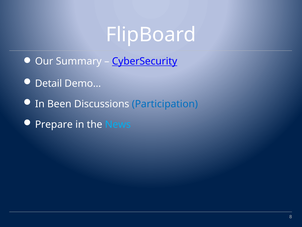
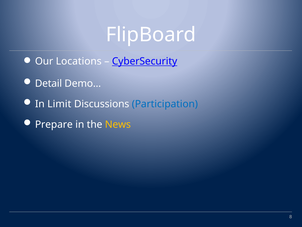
Summary: Summary -> Locations (79, 61)
Been: Been -> Limit (59, 104)
News colour: light blue -> yellow (118, 124)
